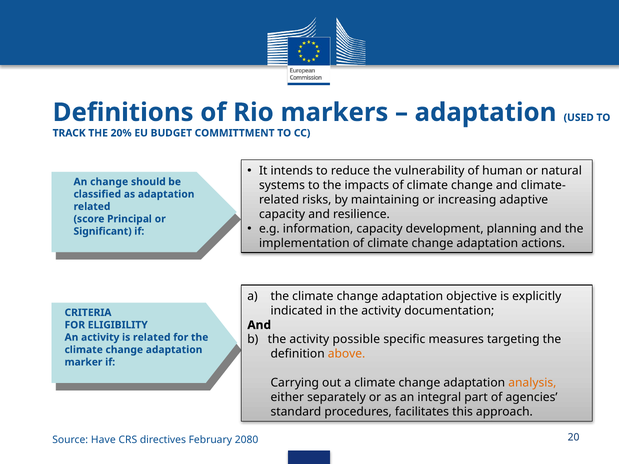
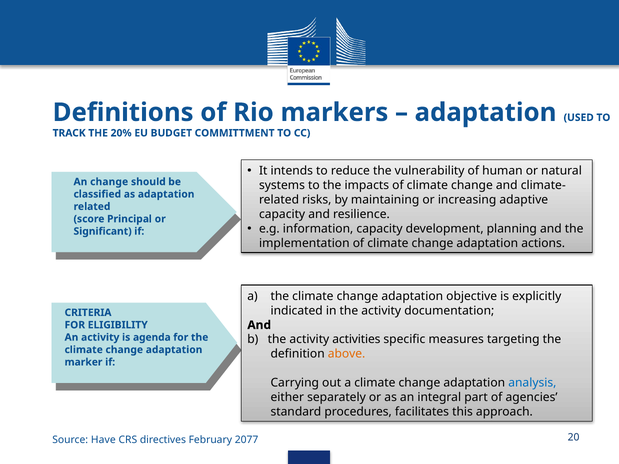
related: related -> agenda (152, 338)
possible: possible -> activities (356, 340)
analysis colour: orange -> blue (532, 383)
2080: 2080 -> 2077 (247, 440)
